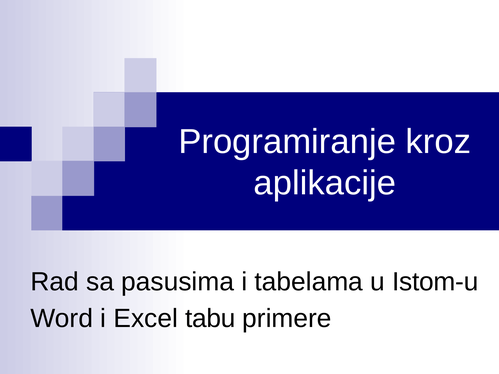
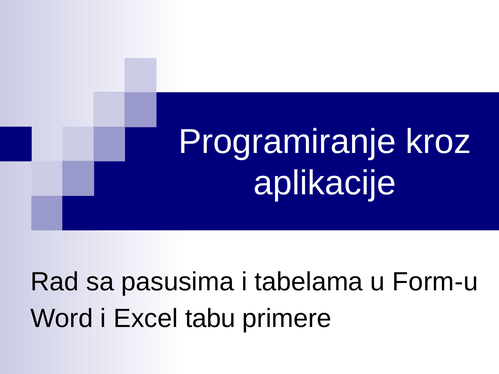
Istom-u: Istom-u -> Form-u (435, 282)
